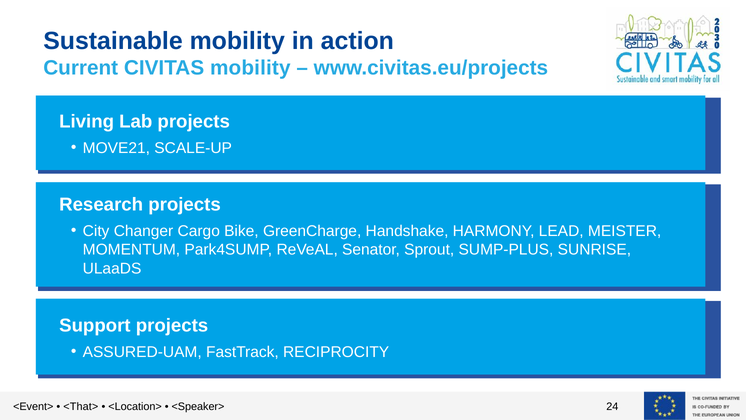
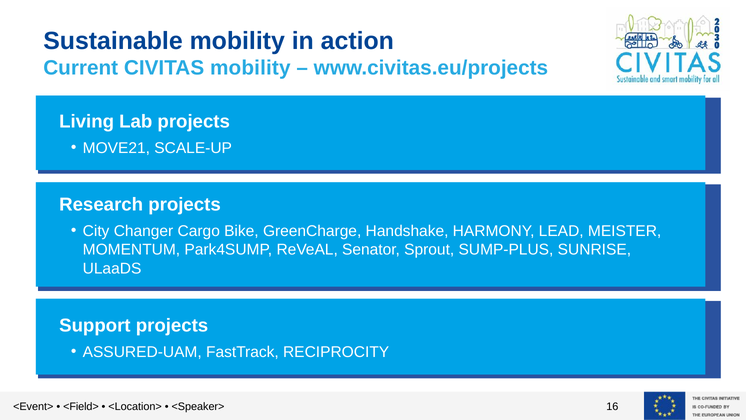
<That>: <That> -> <Field> (81, 406)
24: 24 -> 16 (612, 406)
